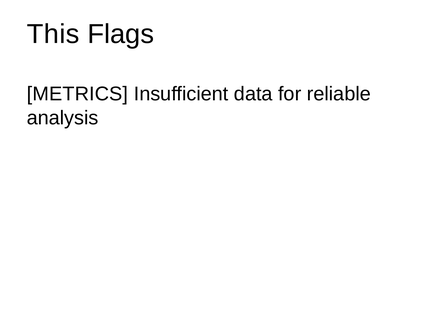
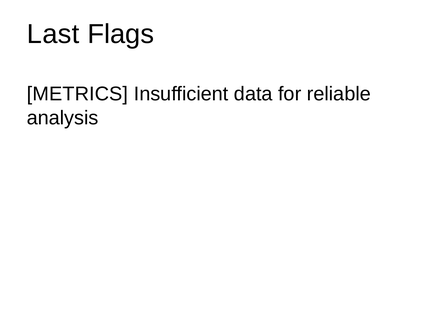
This: This -> Last (53, 34)
